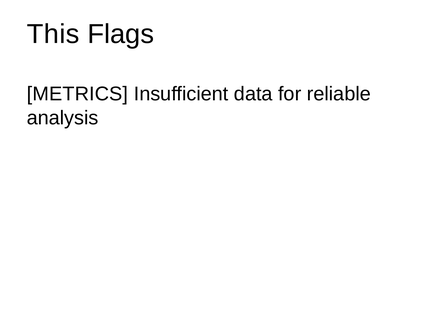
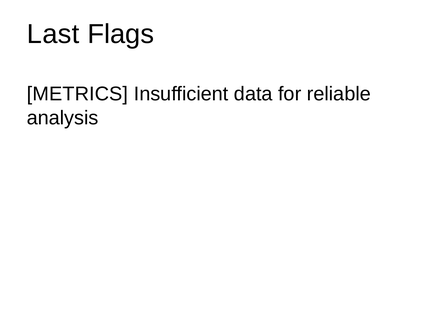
This: This -> Last (53, 34)
